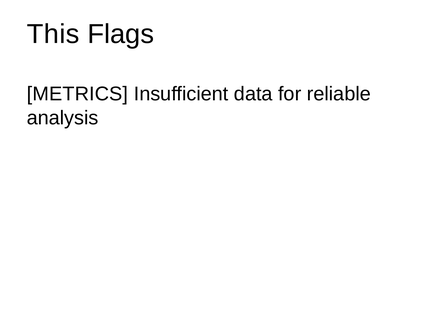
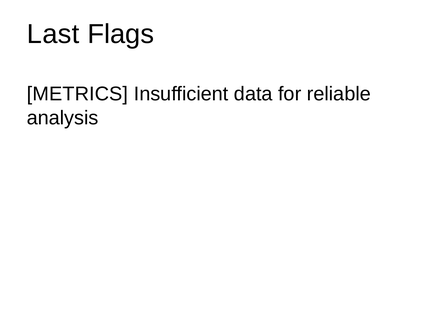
This: This -> Last (53, 34)
